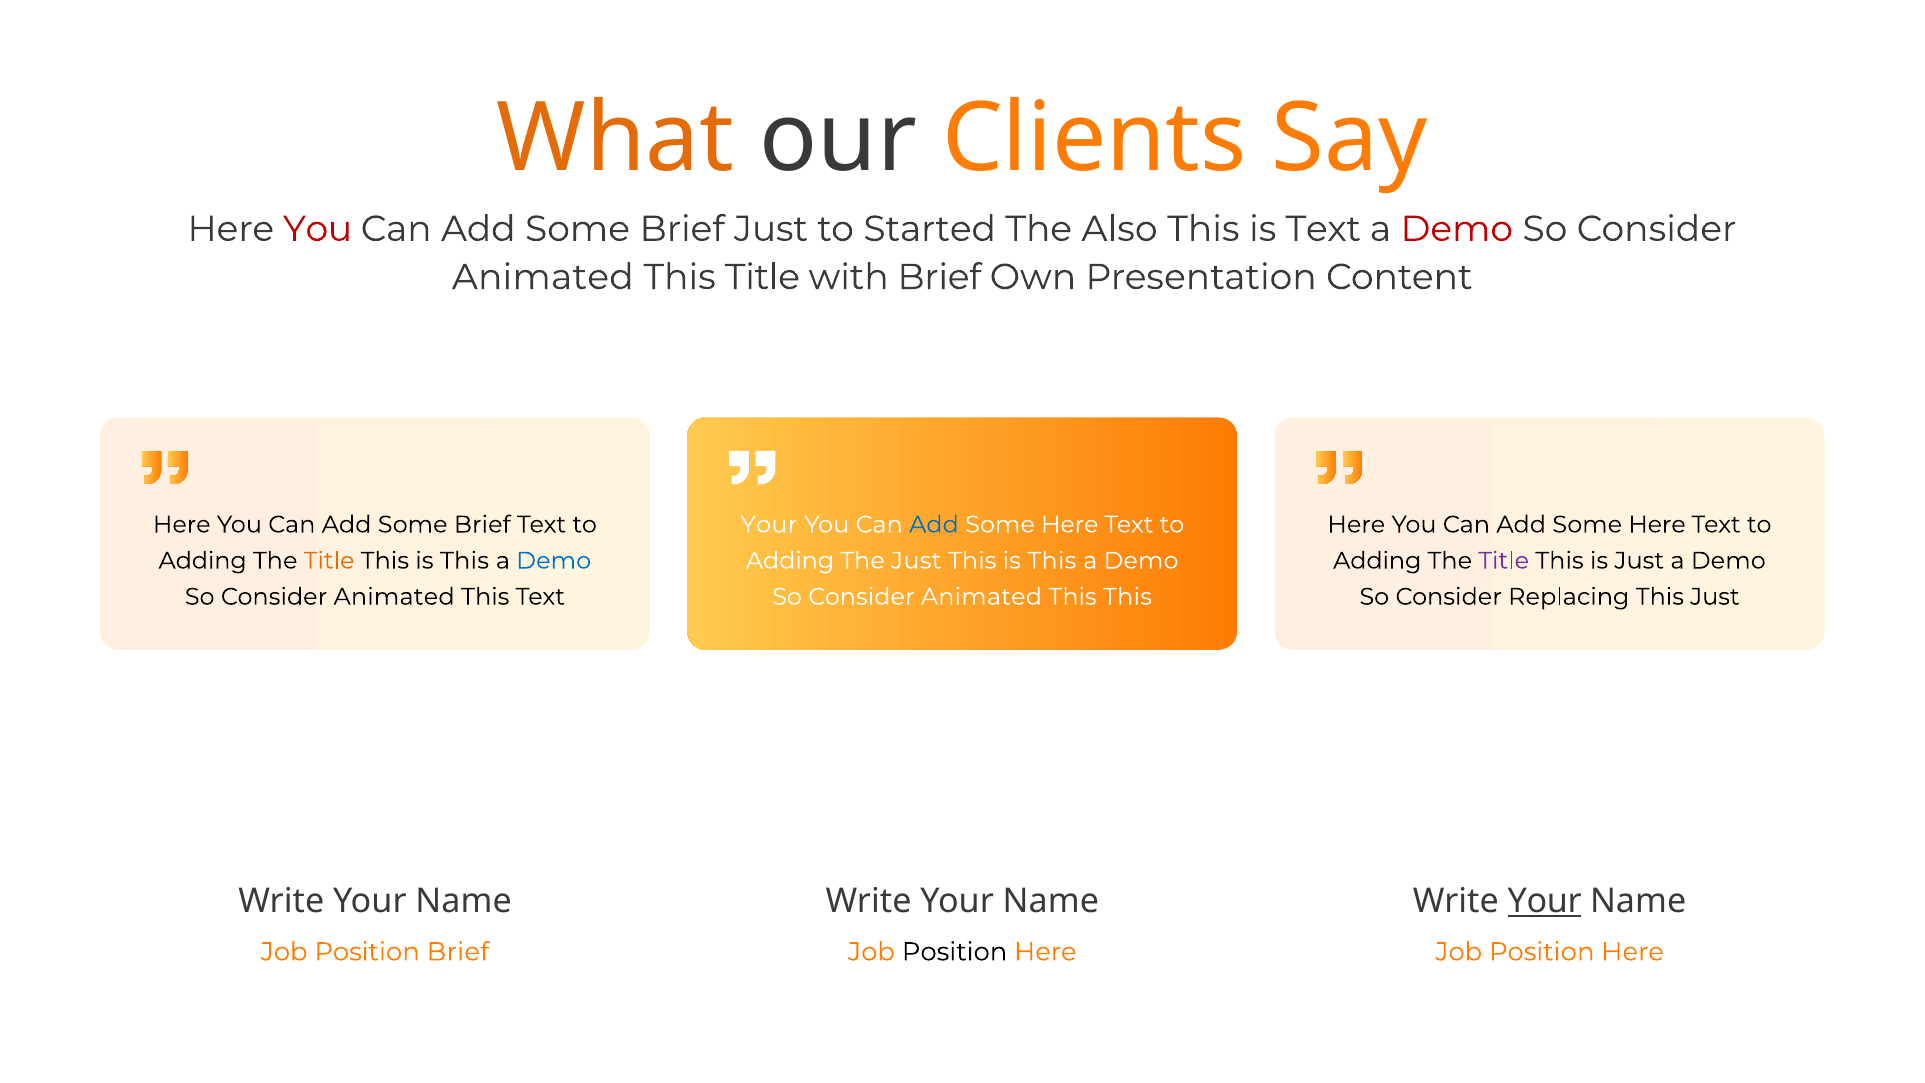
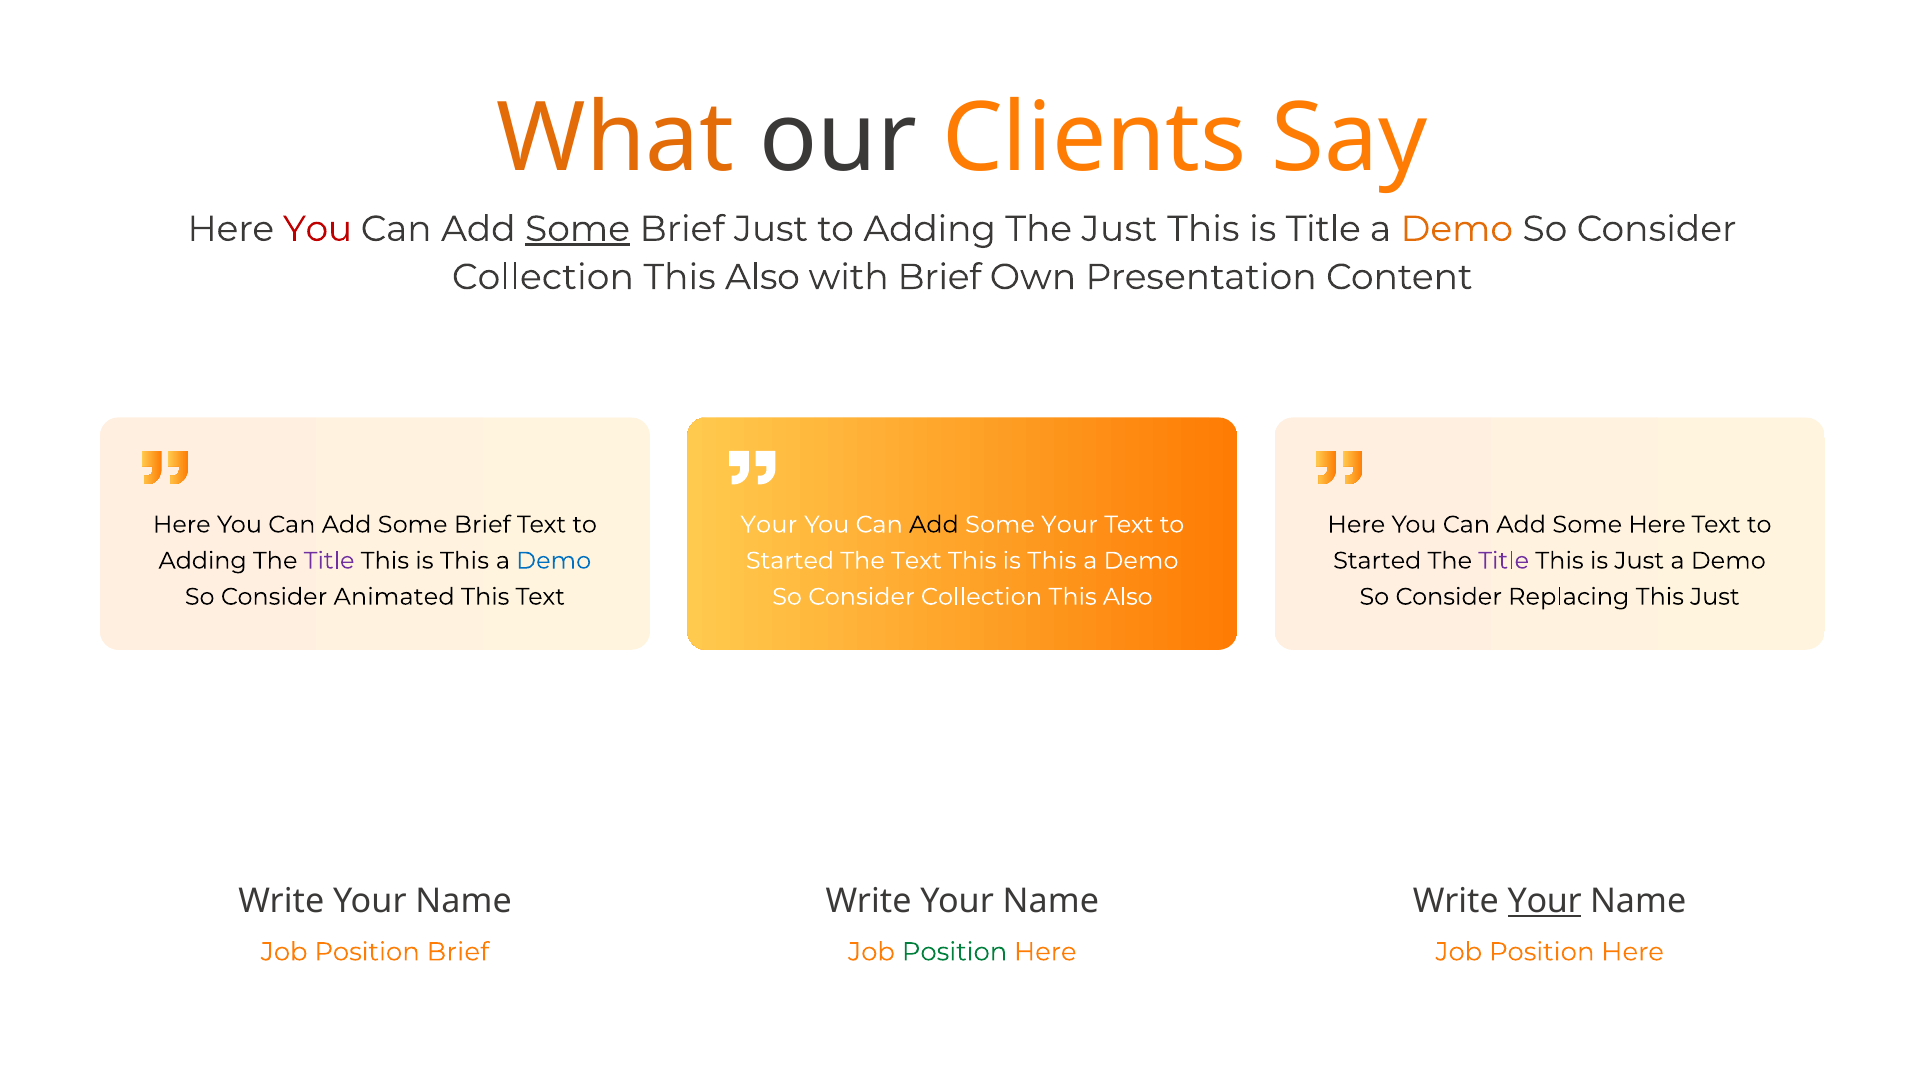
Some underline: none -> present (578, 229)
Started: Started -> Adding (930, 229)
The Also: Also -> Just (1119, 229)
is Text: Text -> Title (1323, 229)
Demo colour: red -> orange (1457, 229)
Animated: Animated -> Collection (543, 277)
Title: Title -> Also (762, 277)
Add colour: blue -> black (934, 524)
Here: Here -> Your (1070, 524)
Title colour: orange -> purple (329, 561)
Adding: Adding -> Started (790, 561)
The Just: Just -> Text (916, 561)
Adding: Adding -> Started (1377, 561)
Animated: Animated -> Collection (981, 597)
This: This -> Also (1128, 597)
Position colour: black -> green (955, 952)
